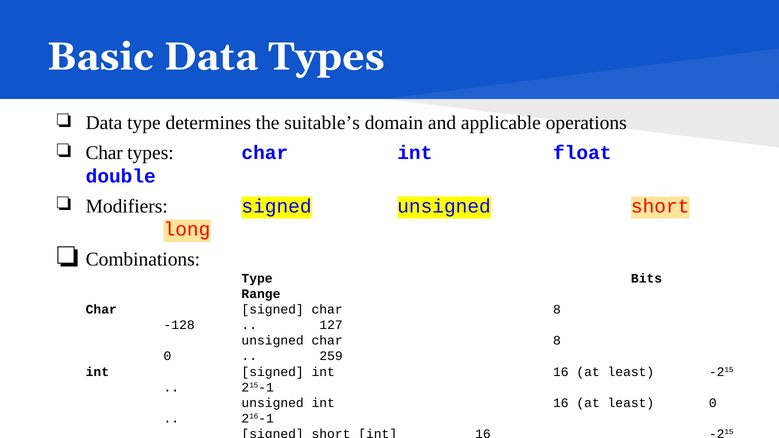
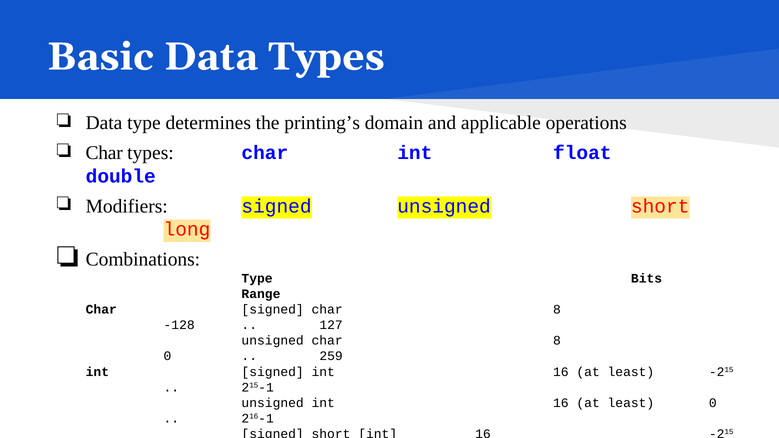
suitable’s: suitable’s -> printing’s (322, 123)
